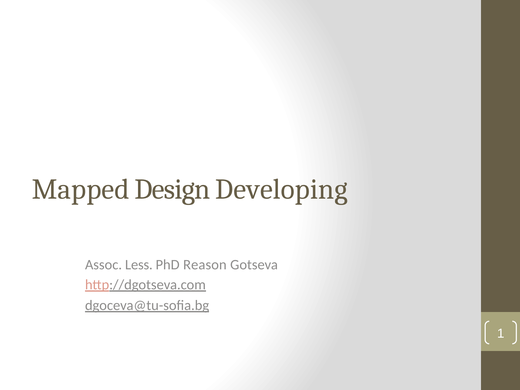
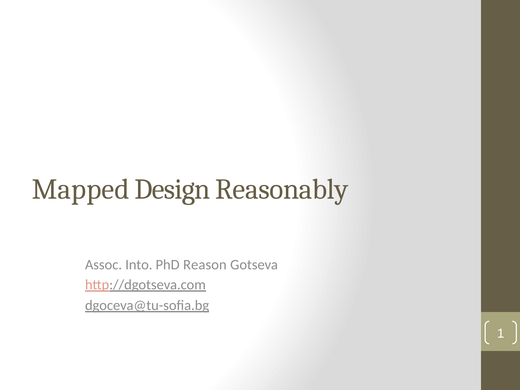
Developing: Developing -> Reasonably (282, 189)
Less: Less -> Into (139, 265)
